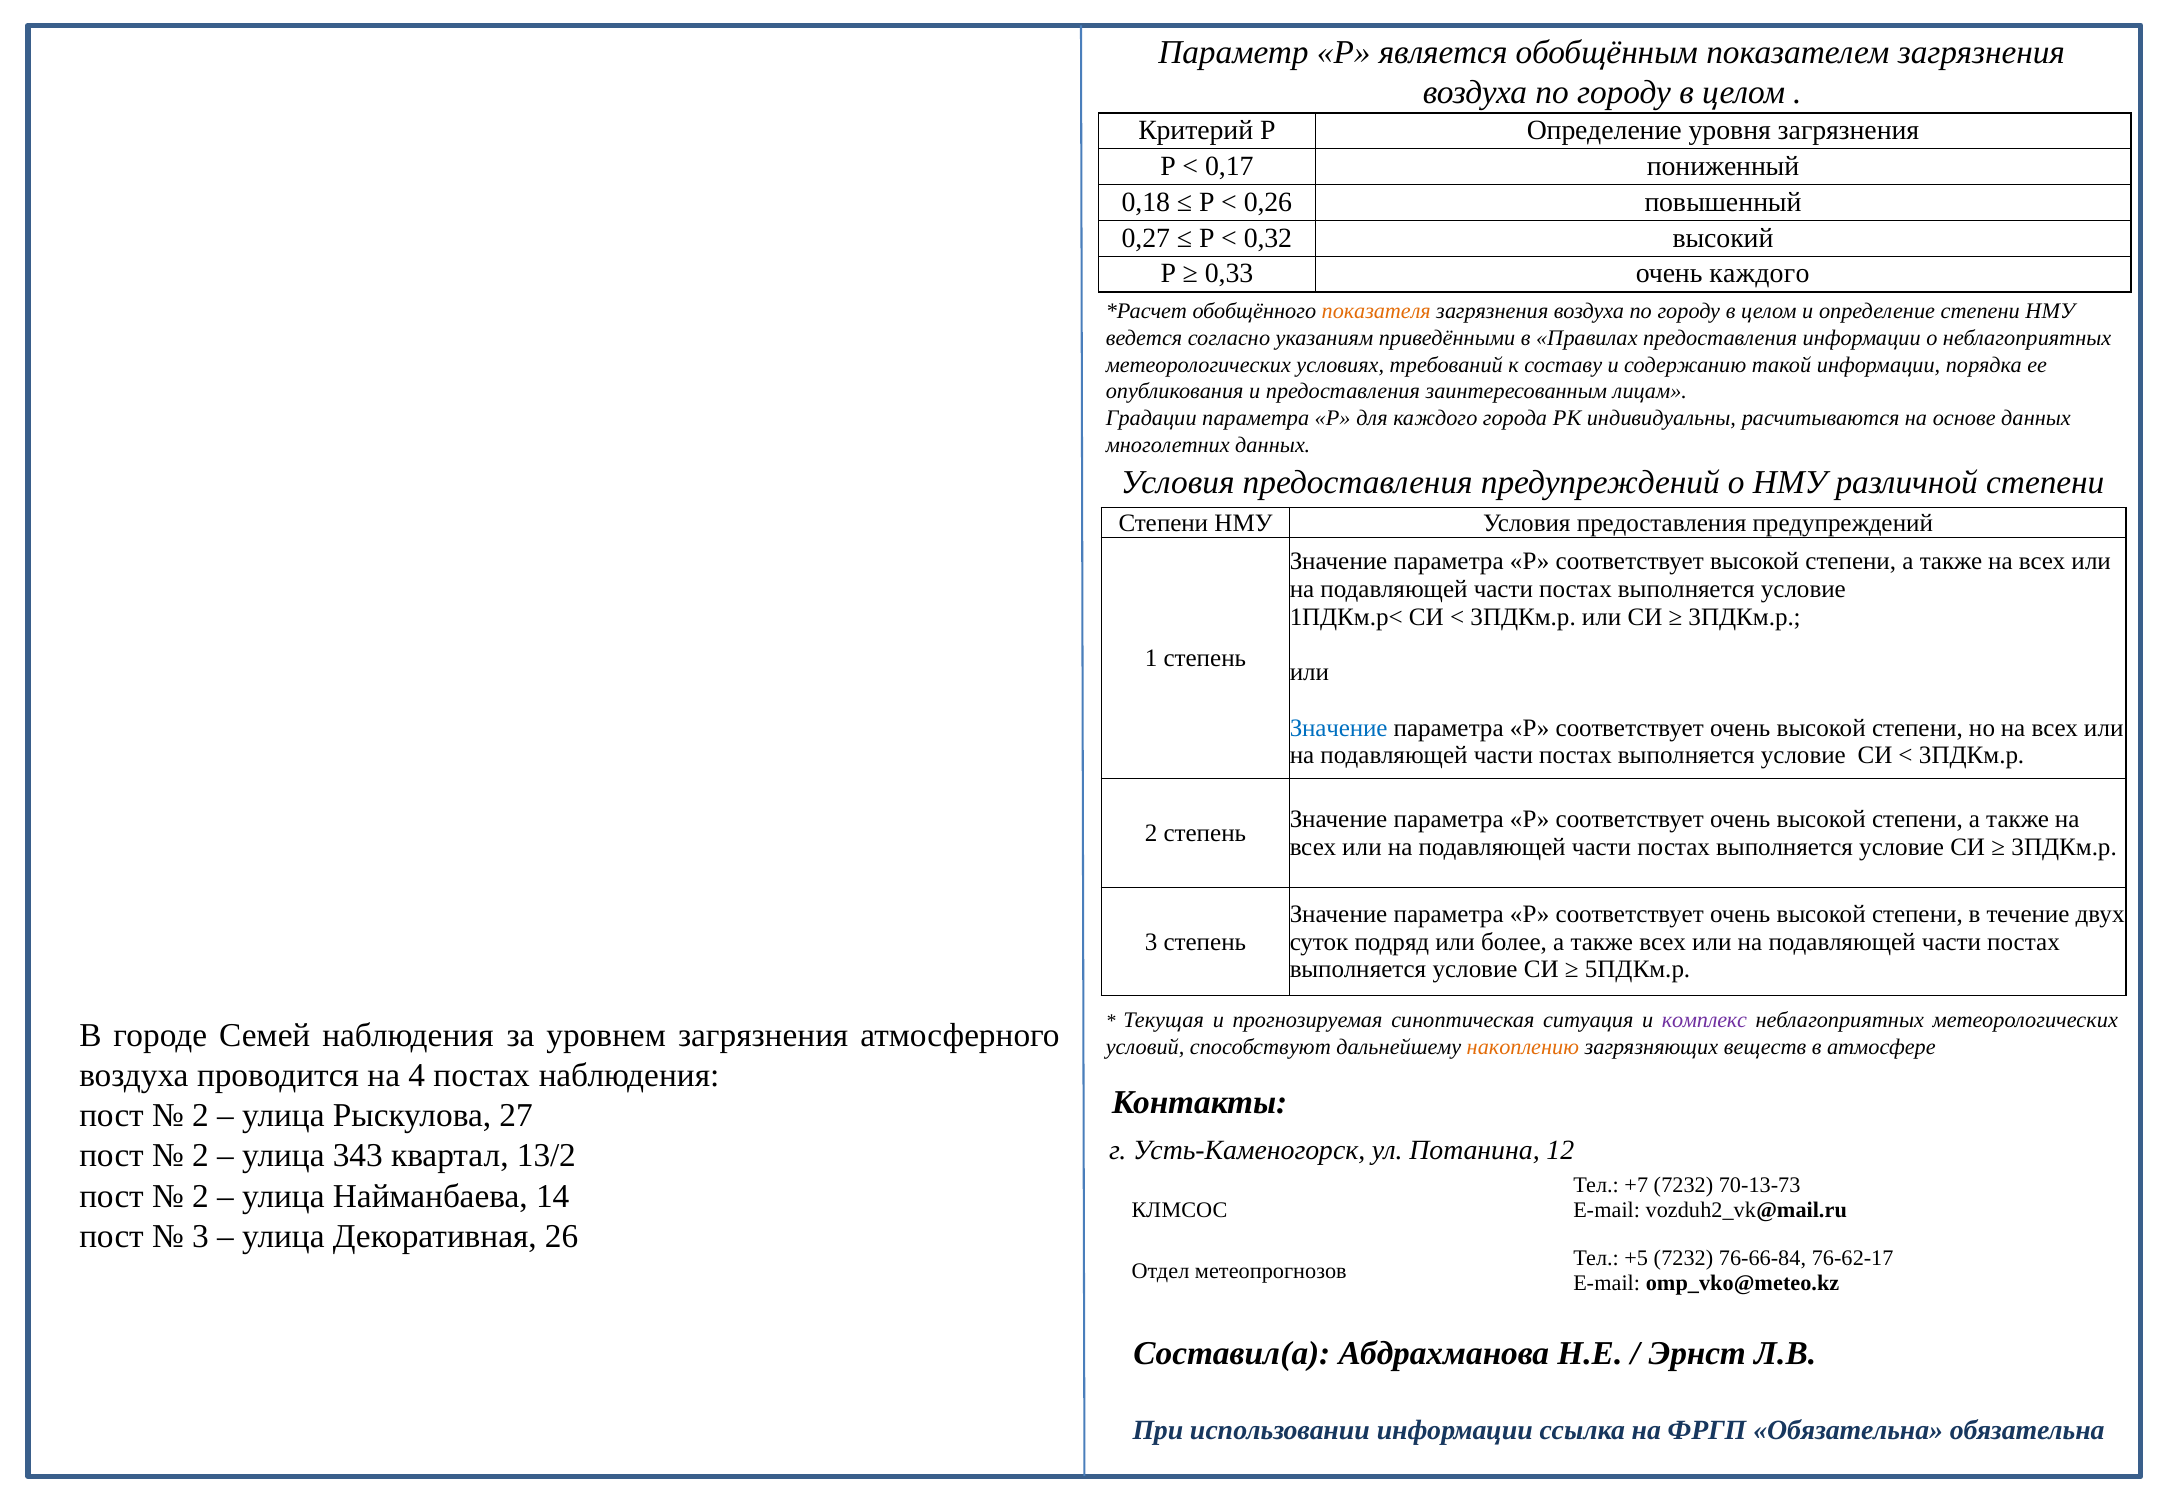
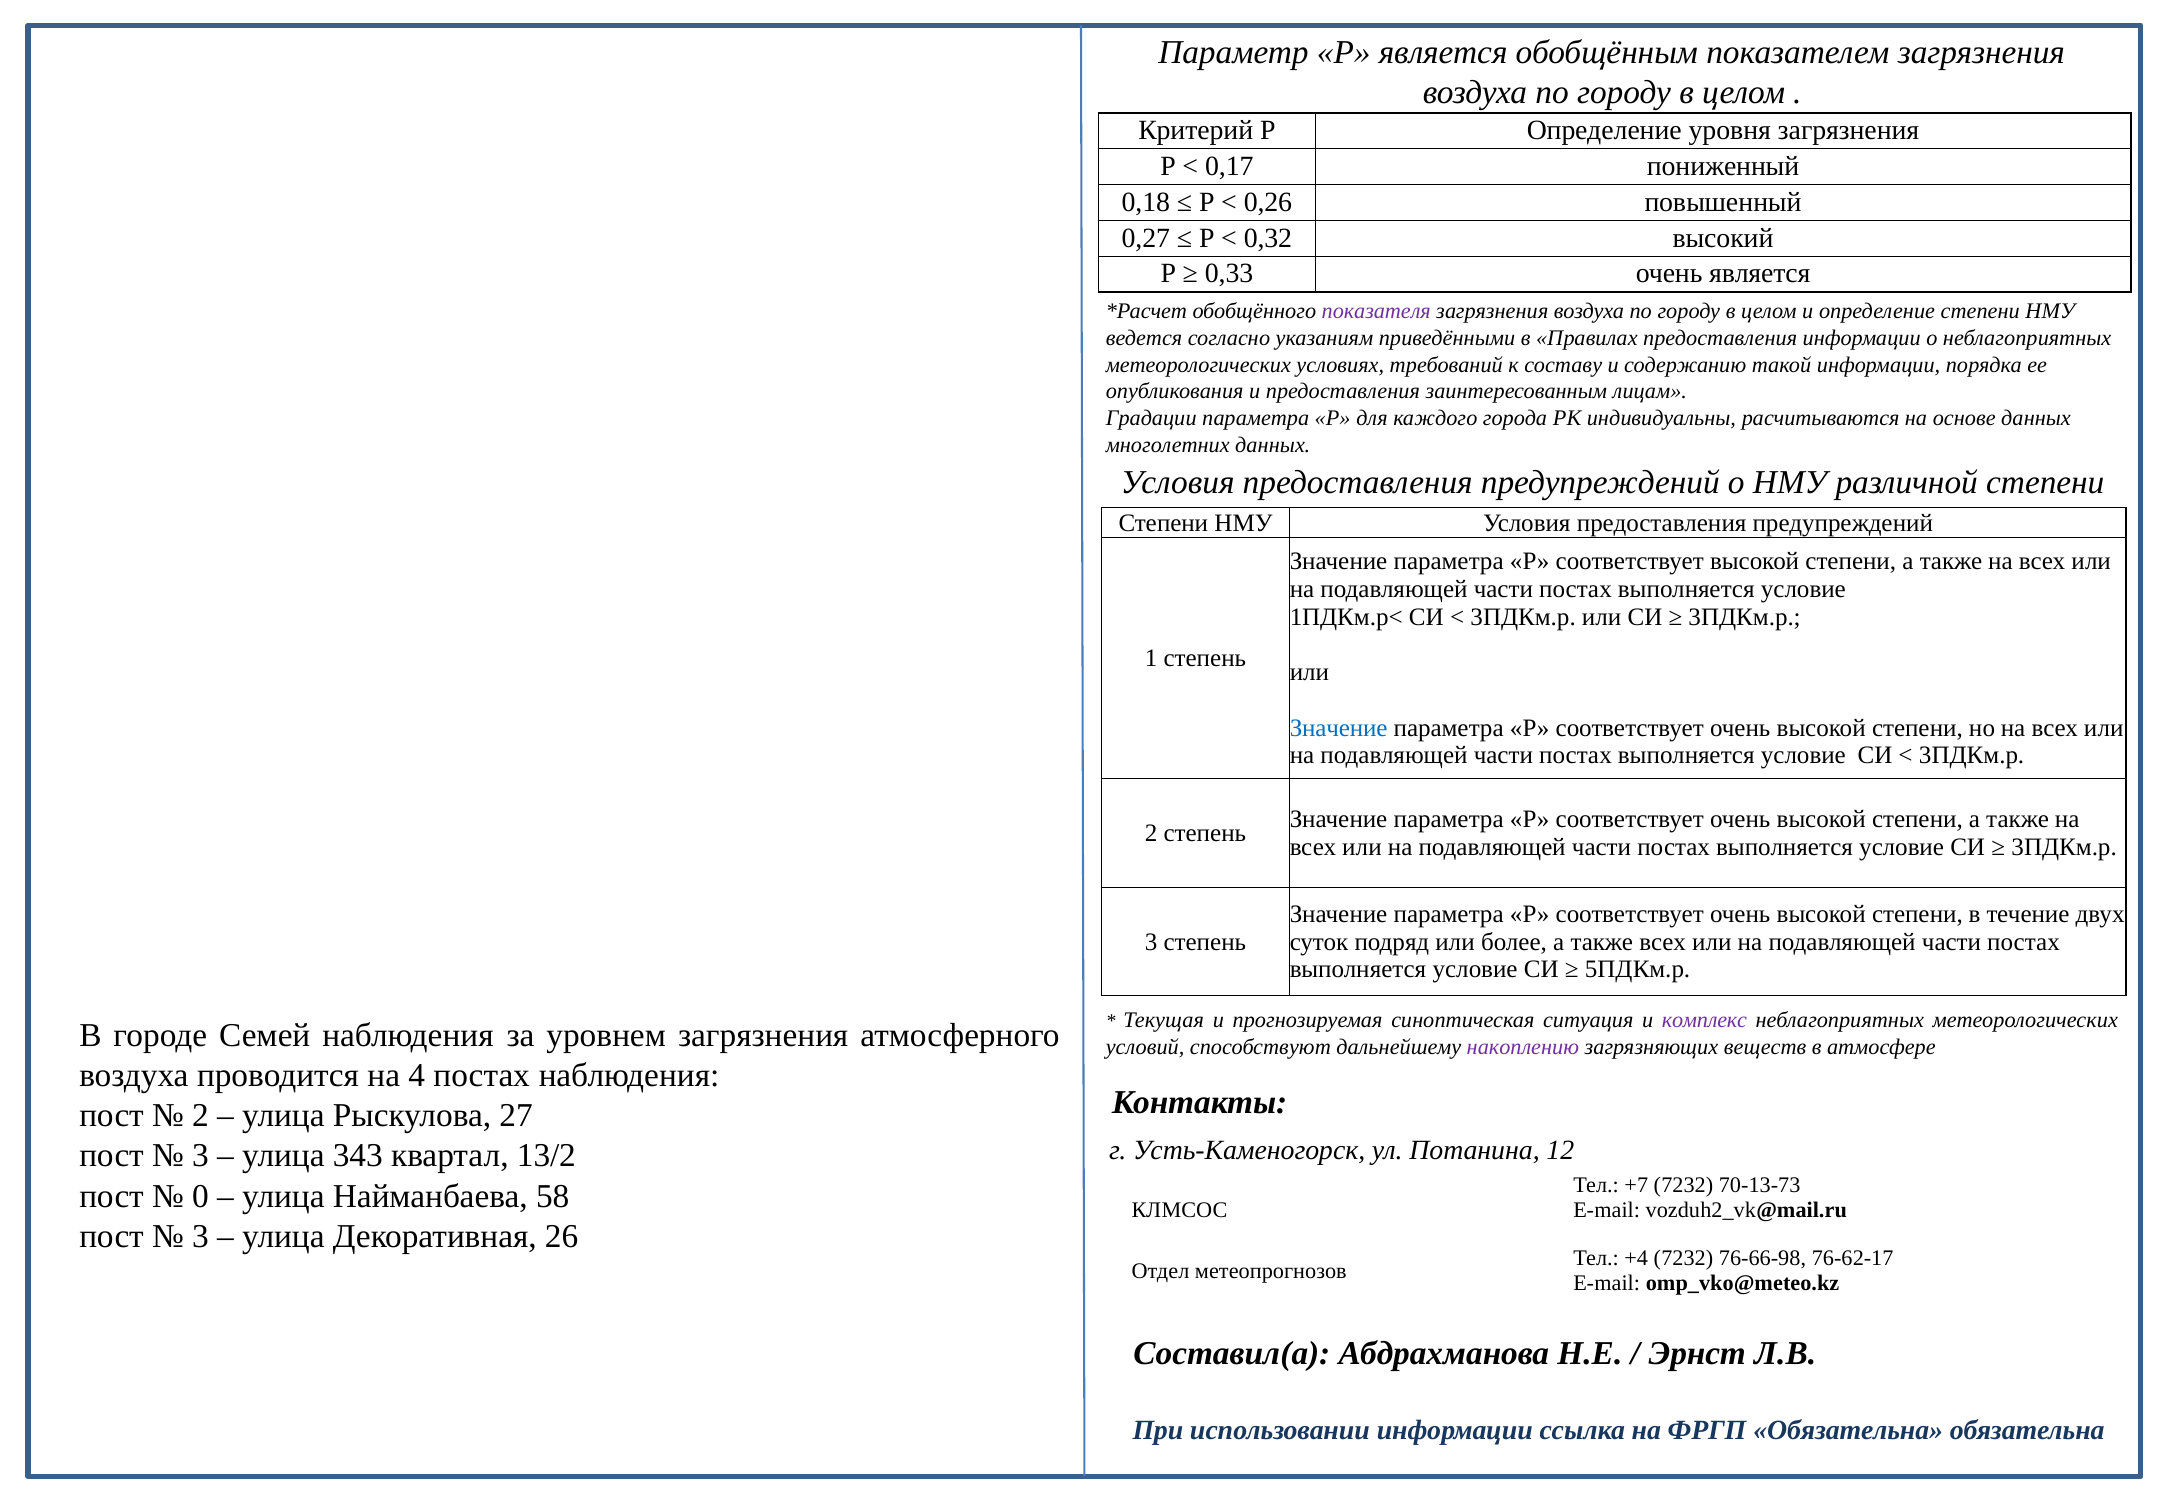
очень каждого: каждого -> является (1760, 274)
показателя colour: orange -> purple (1376, 312)
накоплению colour: orange -> purple (1523, 1047)
2: 2 -> 3 (201, 1156)
2: 2 -> 0 (201, 1196)
14: 14 -> 58 (553, 1196)
+5: +5 -> +4 (1636, 1258)
76-66-84: 76-66-84 -> 76-66-98 (1762, 1258)
